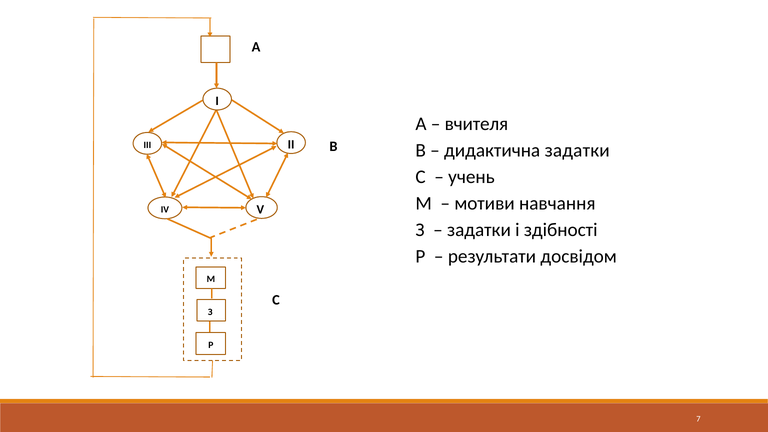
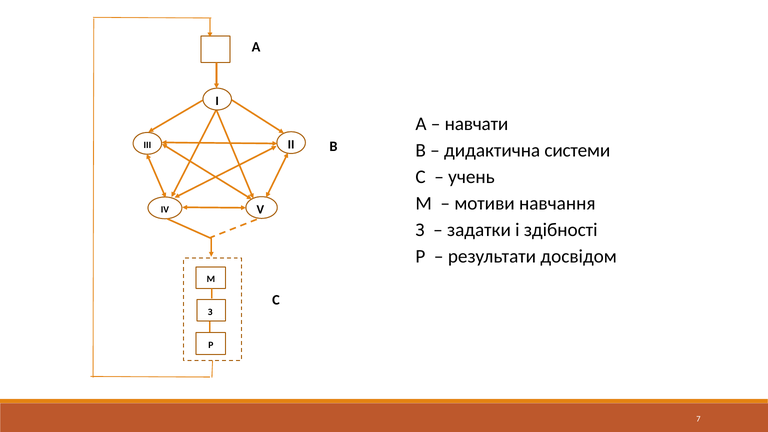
вчителя: вчителя -> навчати (476, 124)
дидактична задатки: задатки -> системи (577, 151)
